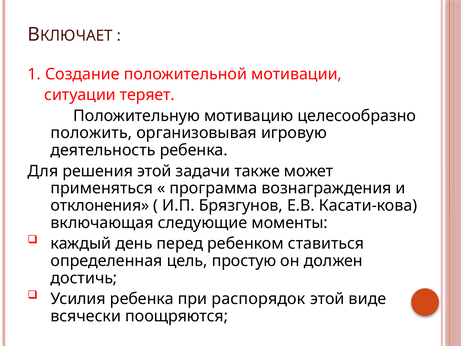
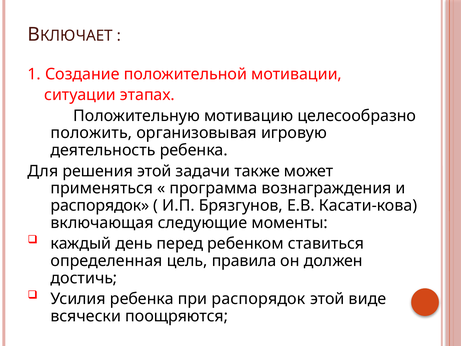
теряет: теряет -> этапах (147, 95)
отклонения: отклонения -> распорядок (100, 206)
простую: простую -> правила (244, 261)
